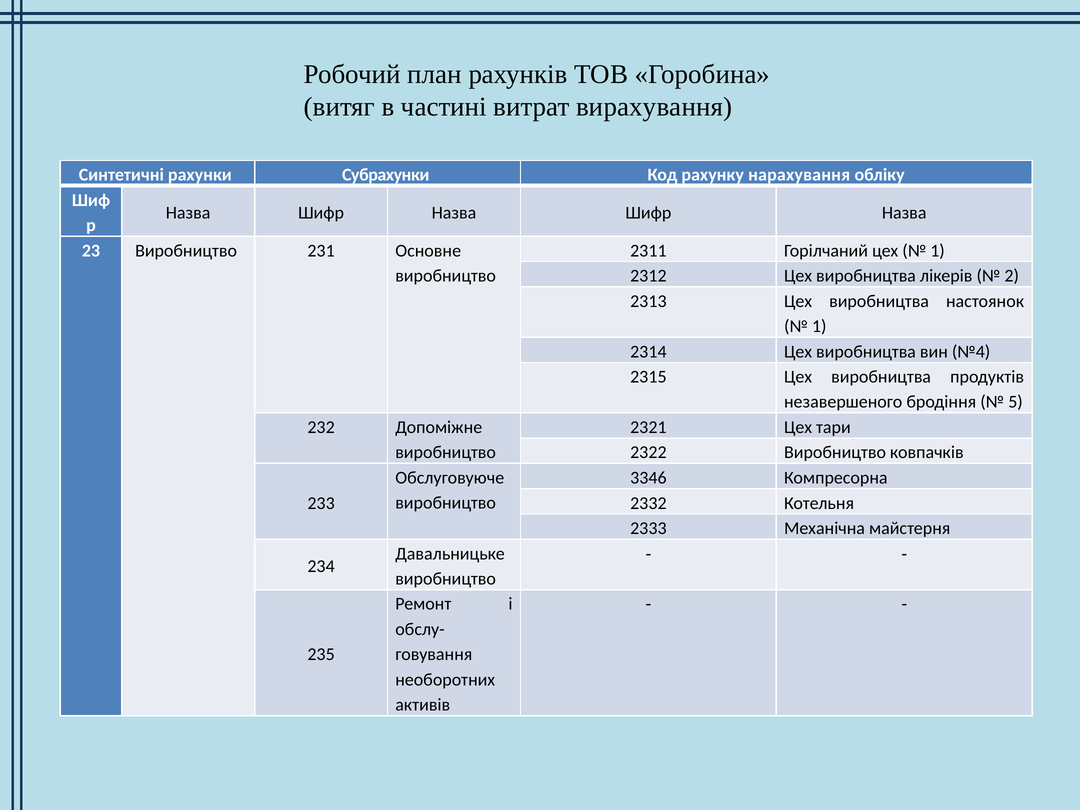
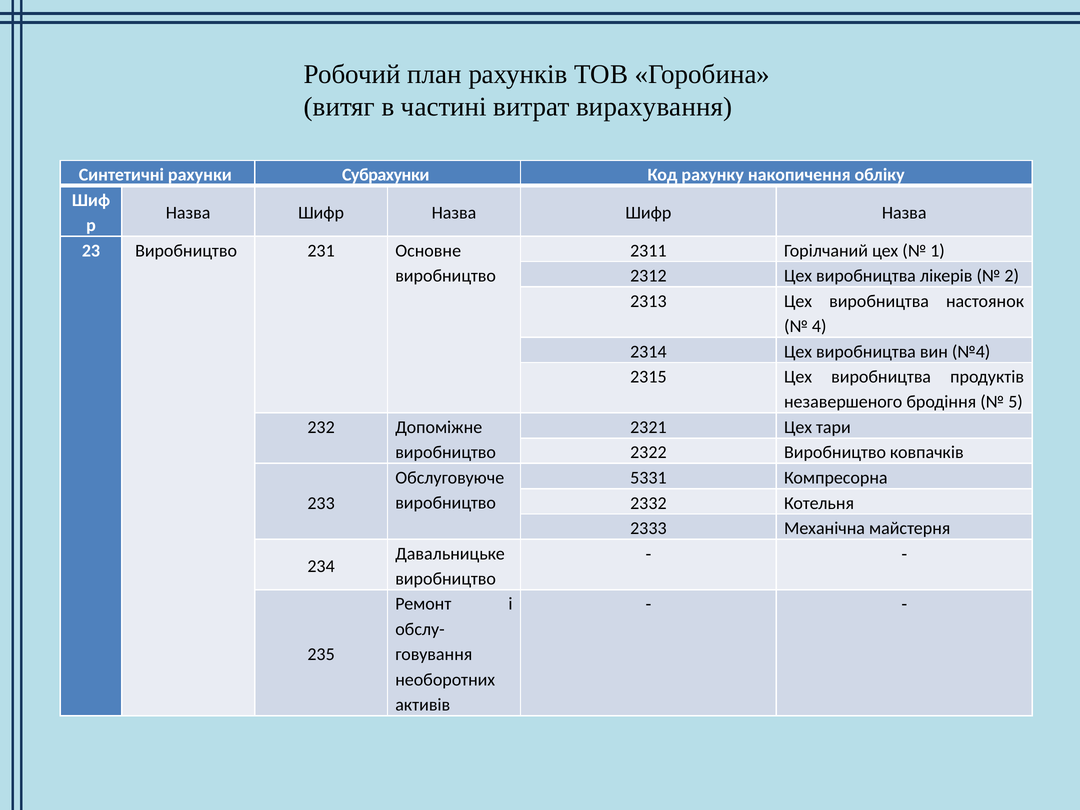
нарахування: нарахування -> накопичення (799, 175)
1: 1 -> 4 (819, 326)
3346: 3346 -> 5331 (648, 478)
